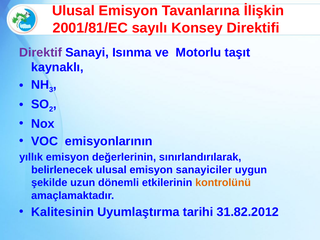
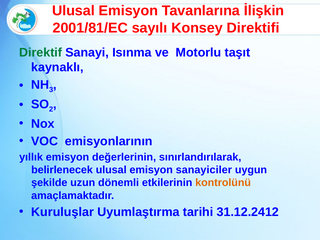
Direktif colour: purple -> green (41, 52)
Kalitesinin: Kalitesinin -> Kuruluşlar (63, 212)
31.82.2012: 31.82.2012 -> 31.12.2412 (248, 212)
